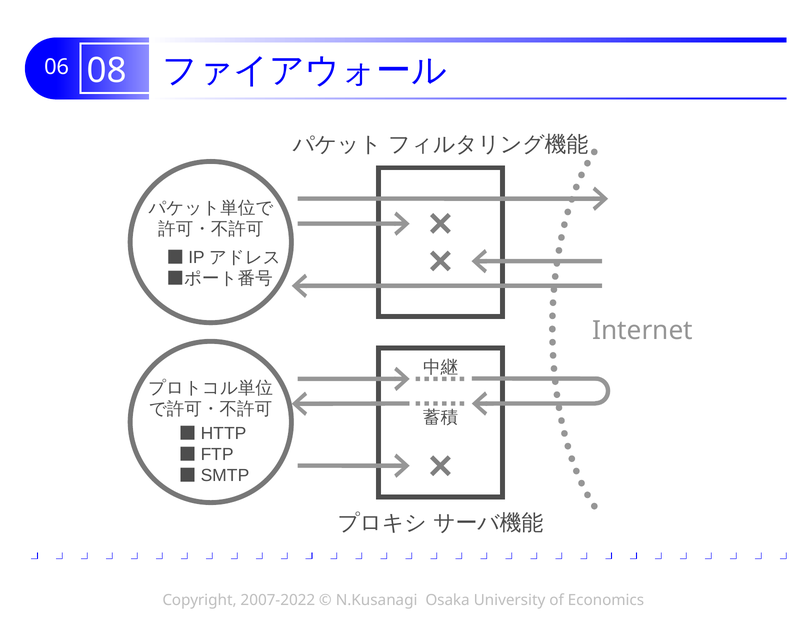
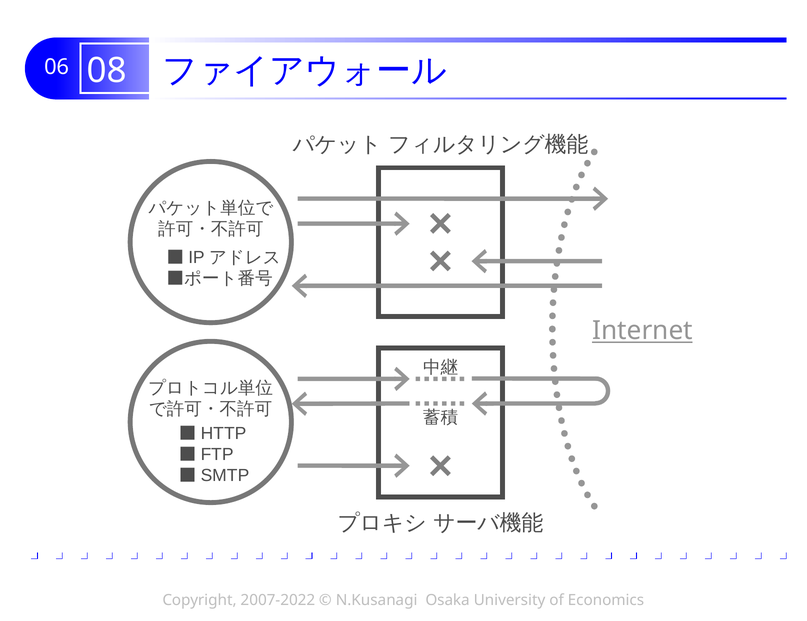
Internet underline: none -> present (642, 331)
